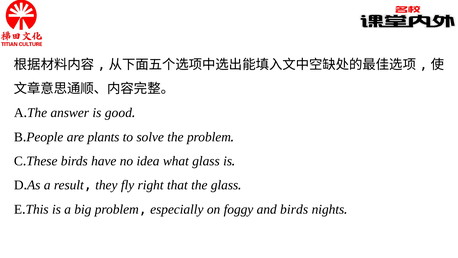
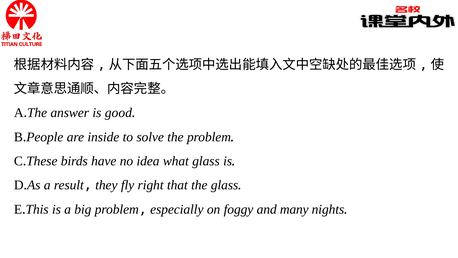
plants: plants -> inside (103, 137)
and birds: birds -> many (294, 209)
